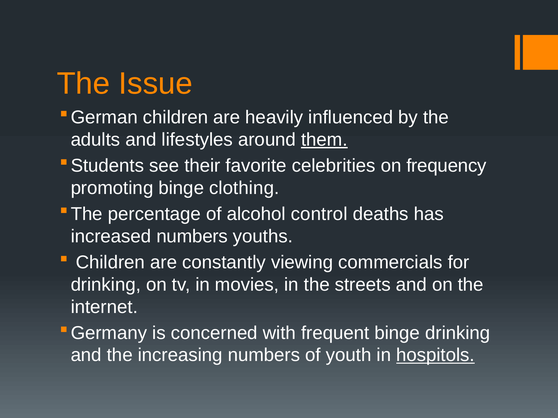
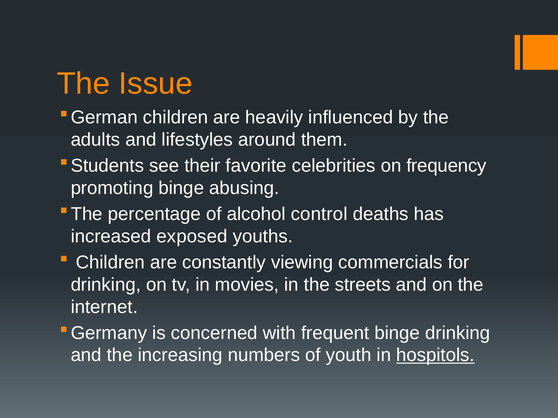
them underline: present -> none (324, 140)
clothing: clothing -> abusing (244, 188)
increased numbers: numbers -> exposed (192, 237)
